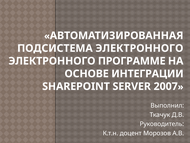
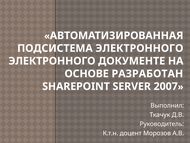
ПРОГРАММЕ: ПРОГРАММЕ -> ДОКУМЕНТЕ (132, 61)
ИНТЕГРАЦИИ: ИНТЕГРАЦИИ -> РАЗРАБОТАН (147, 73)
